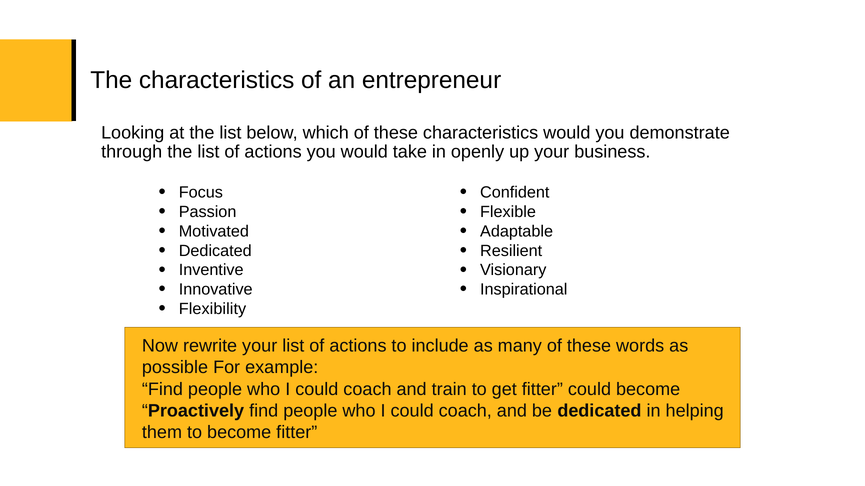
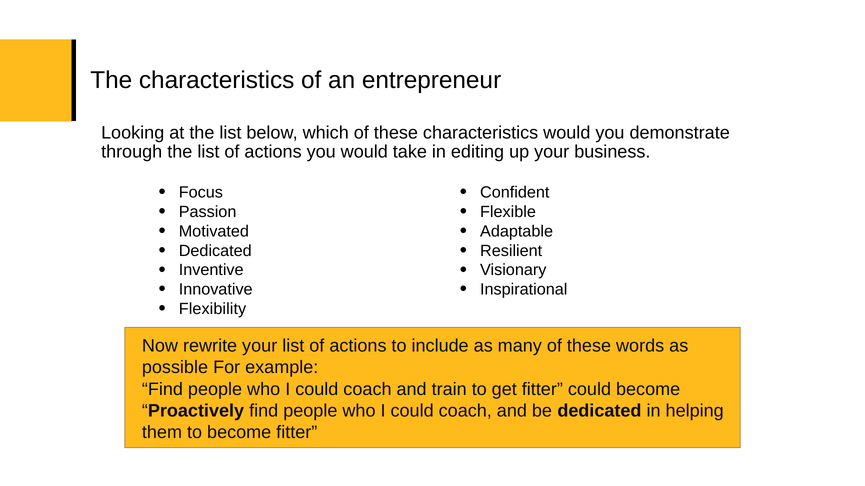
openly: openly -> editing (478, 152)
